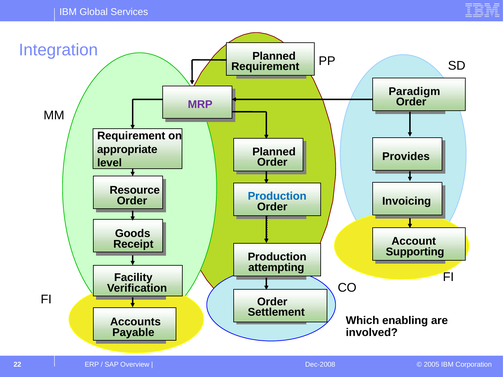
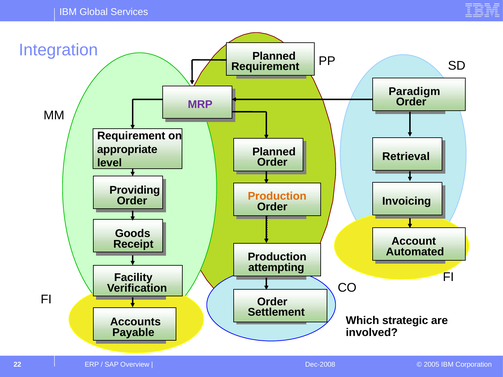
Provides: Provides -> Retrieval (406, 156)
Resource: Resource -> Providing (135, 190)
Production colour: blue -> orange (277, 196)
Supporting: Supporting -> Automated (415, 252)
enabling: enabling -> strategic (405, 321)
